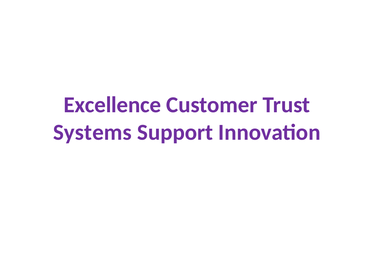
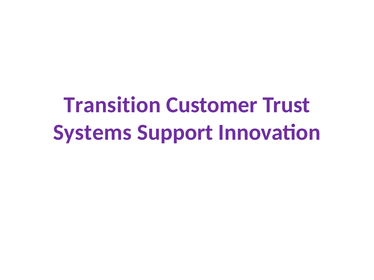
Excellence: Excellence -> Transition (112, 105)
